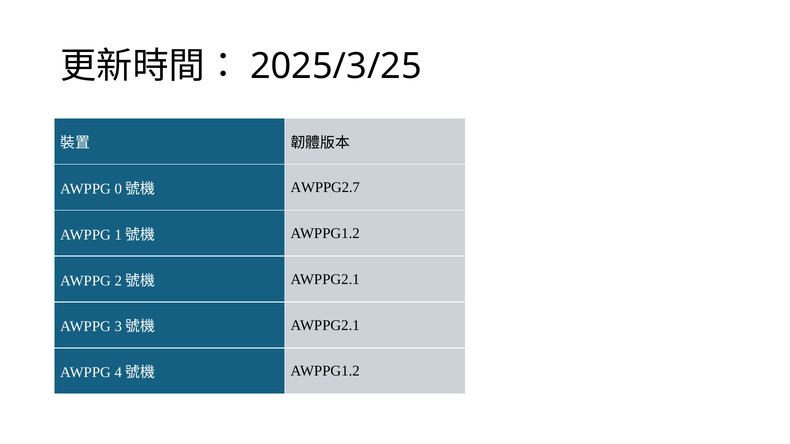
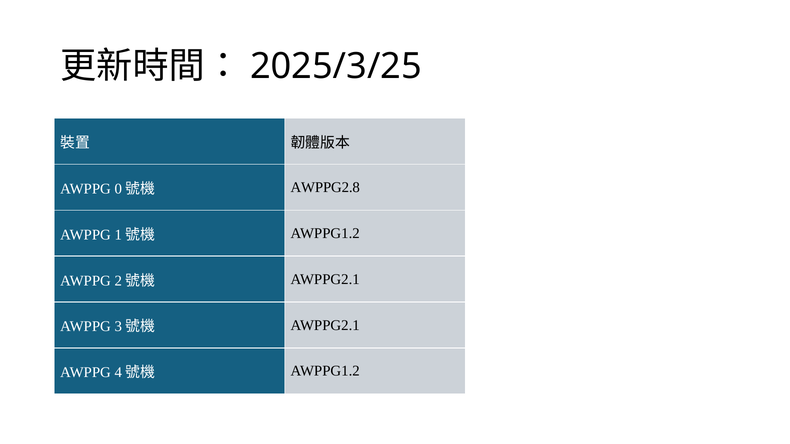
AWPPG2.7: AWPPG2.7 -> AWPPG2.8 (325, 187)
